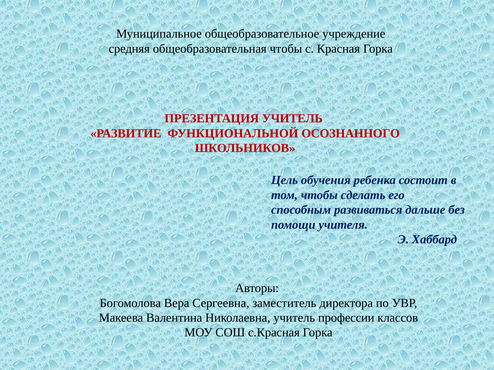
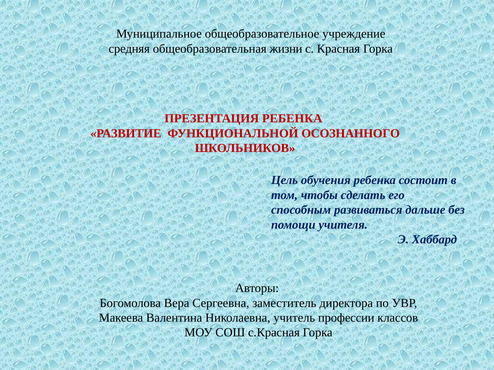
общеобразовательная чтобы: чтобы -> жизни (286, 49)
ПРЕЗЕНТАЦИЯ УЧИТЕЛЬ: УЧИТЕЛЬ -> РЕБЕНКА (292, 119)
